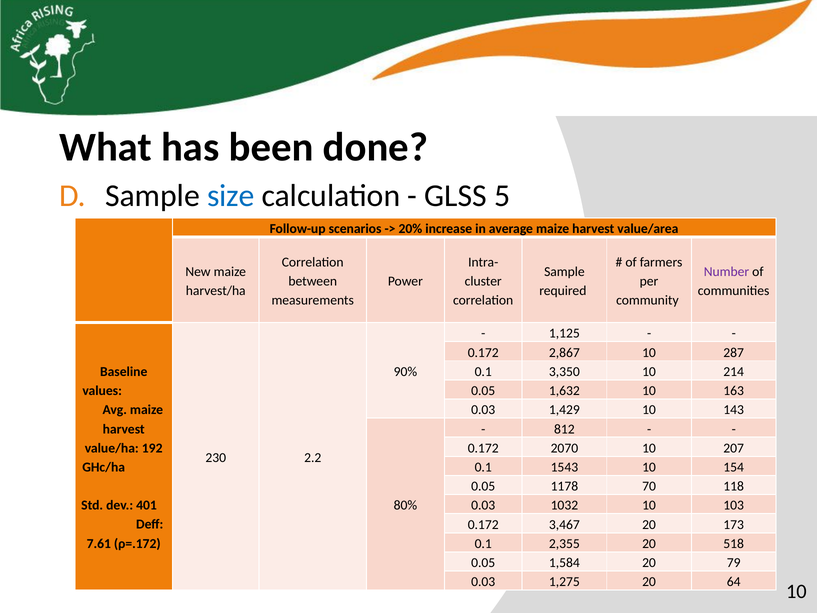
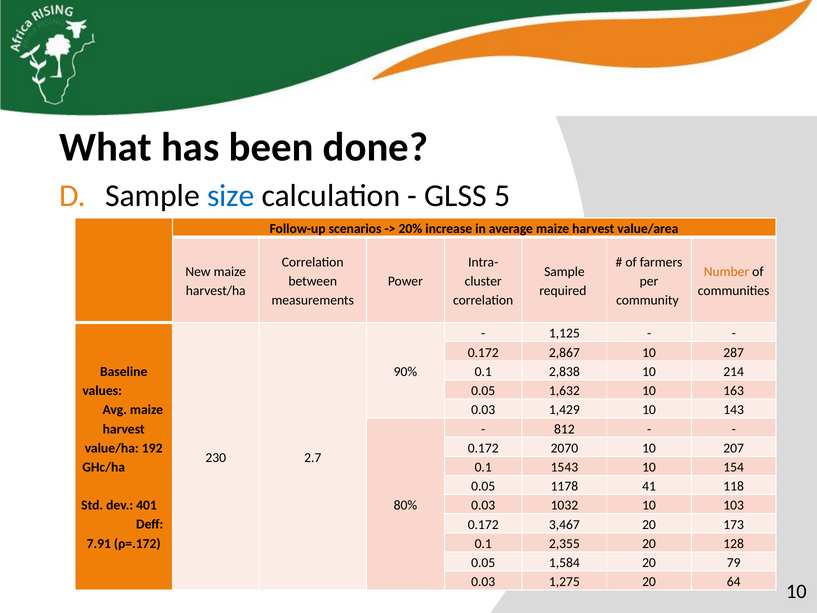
Number colour: purple -> orange (727, 272)
3,350: 3,350 -> 2,838 (564, 372)
2.2: 2.2 -> 2.7 (313, 458)
70: 70 -> 41 (649, 486)
7.61: 7.61 -> 7.91 (99, 543)
518: 518 -> 128 (734, 543)
